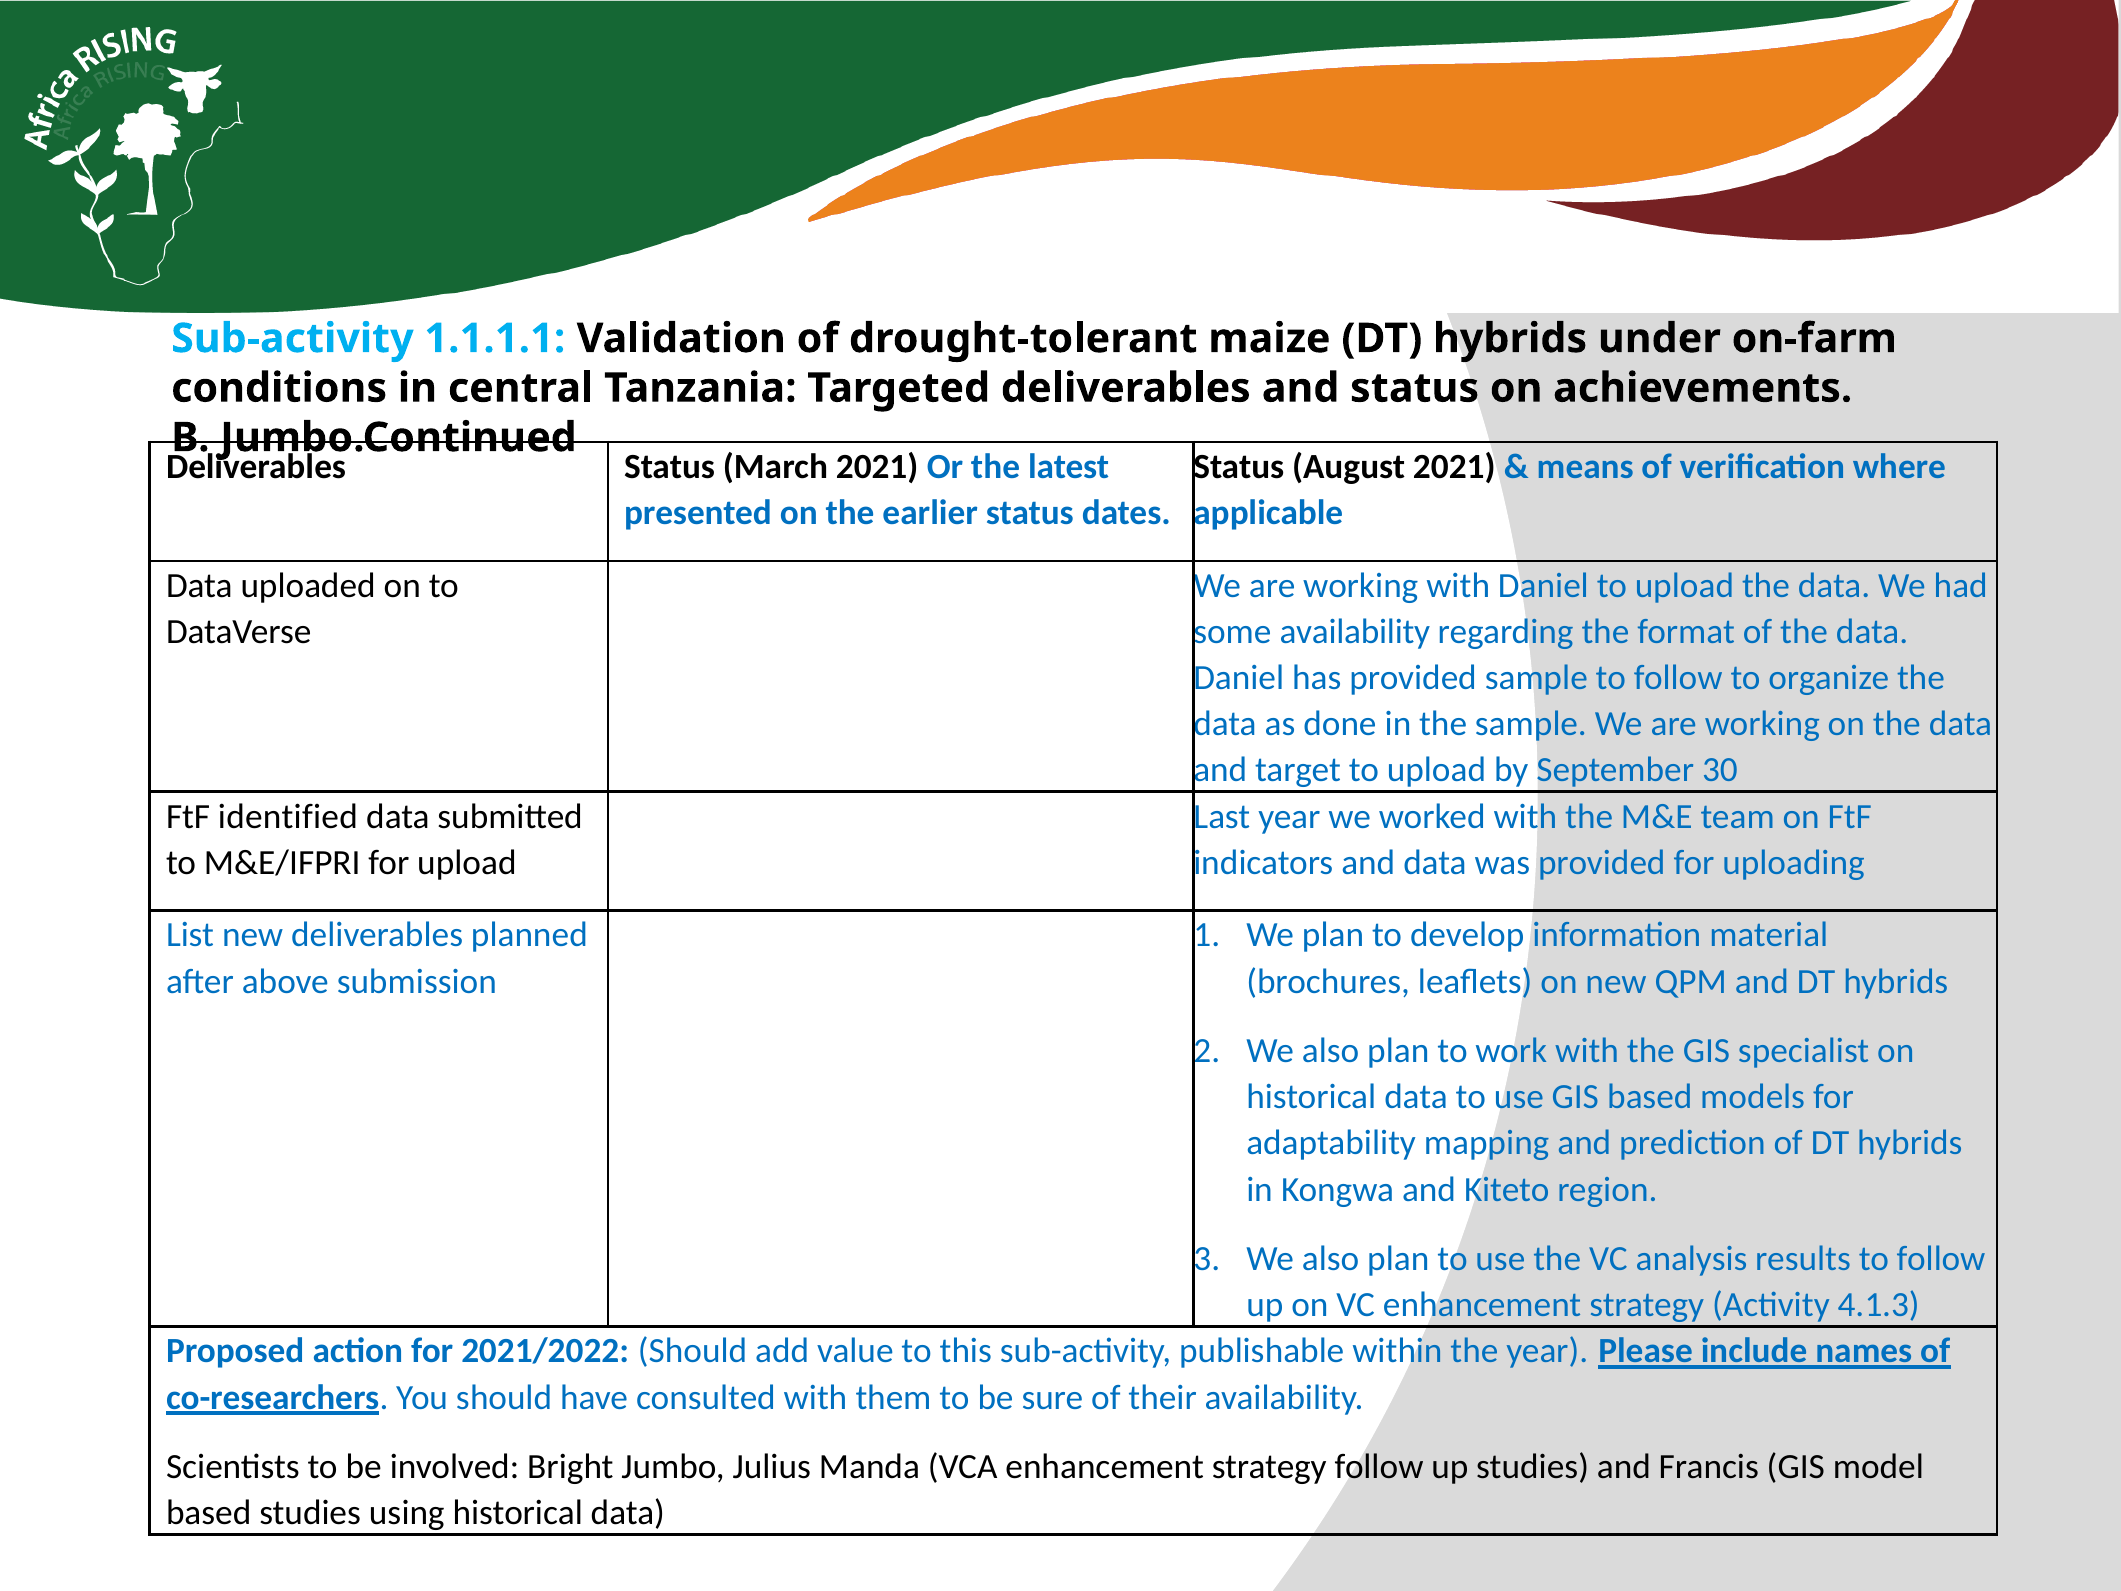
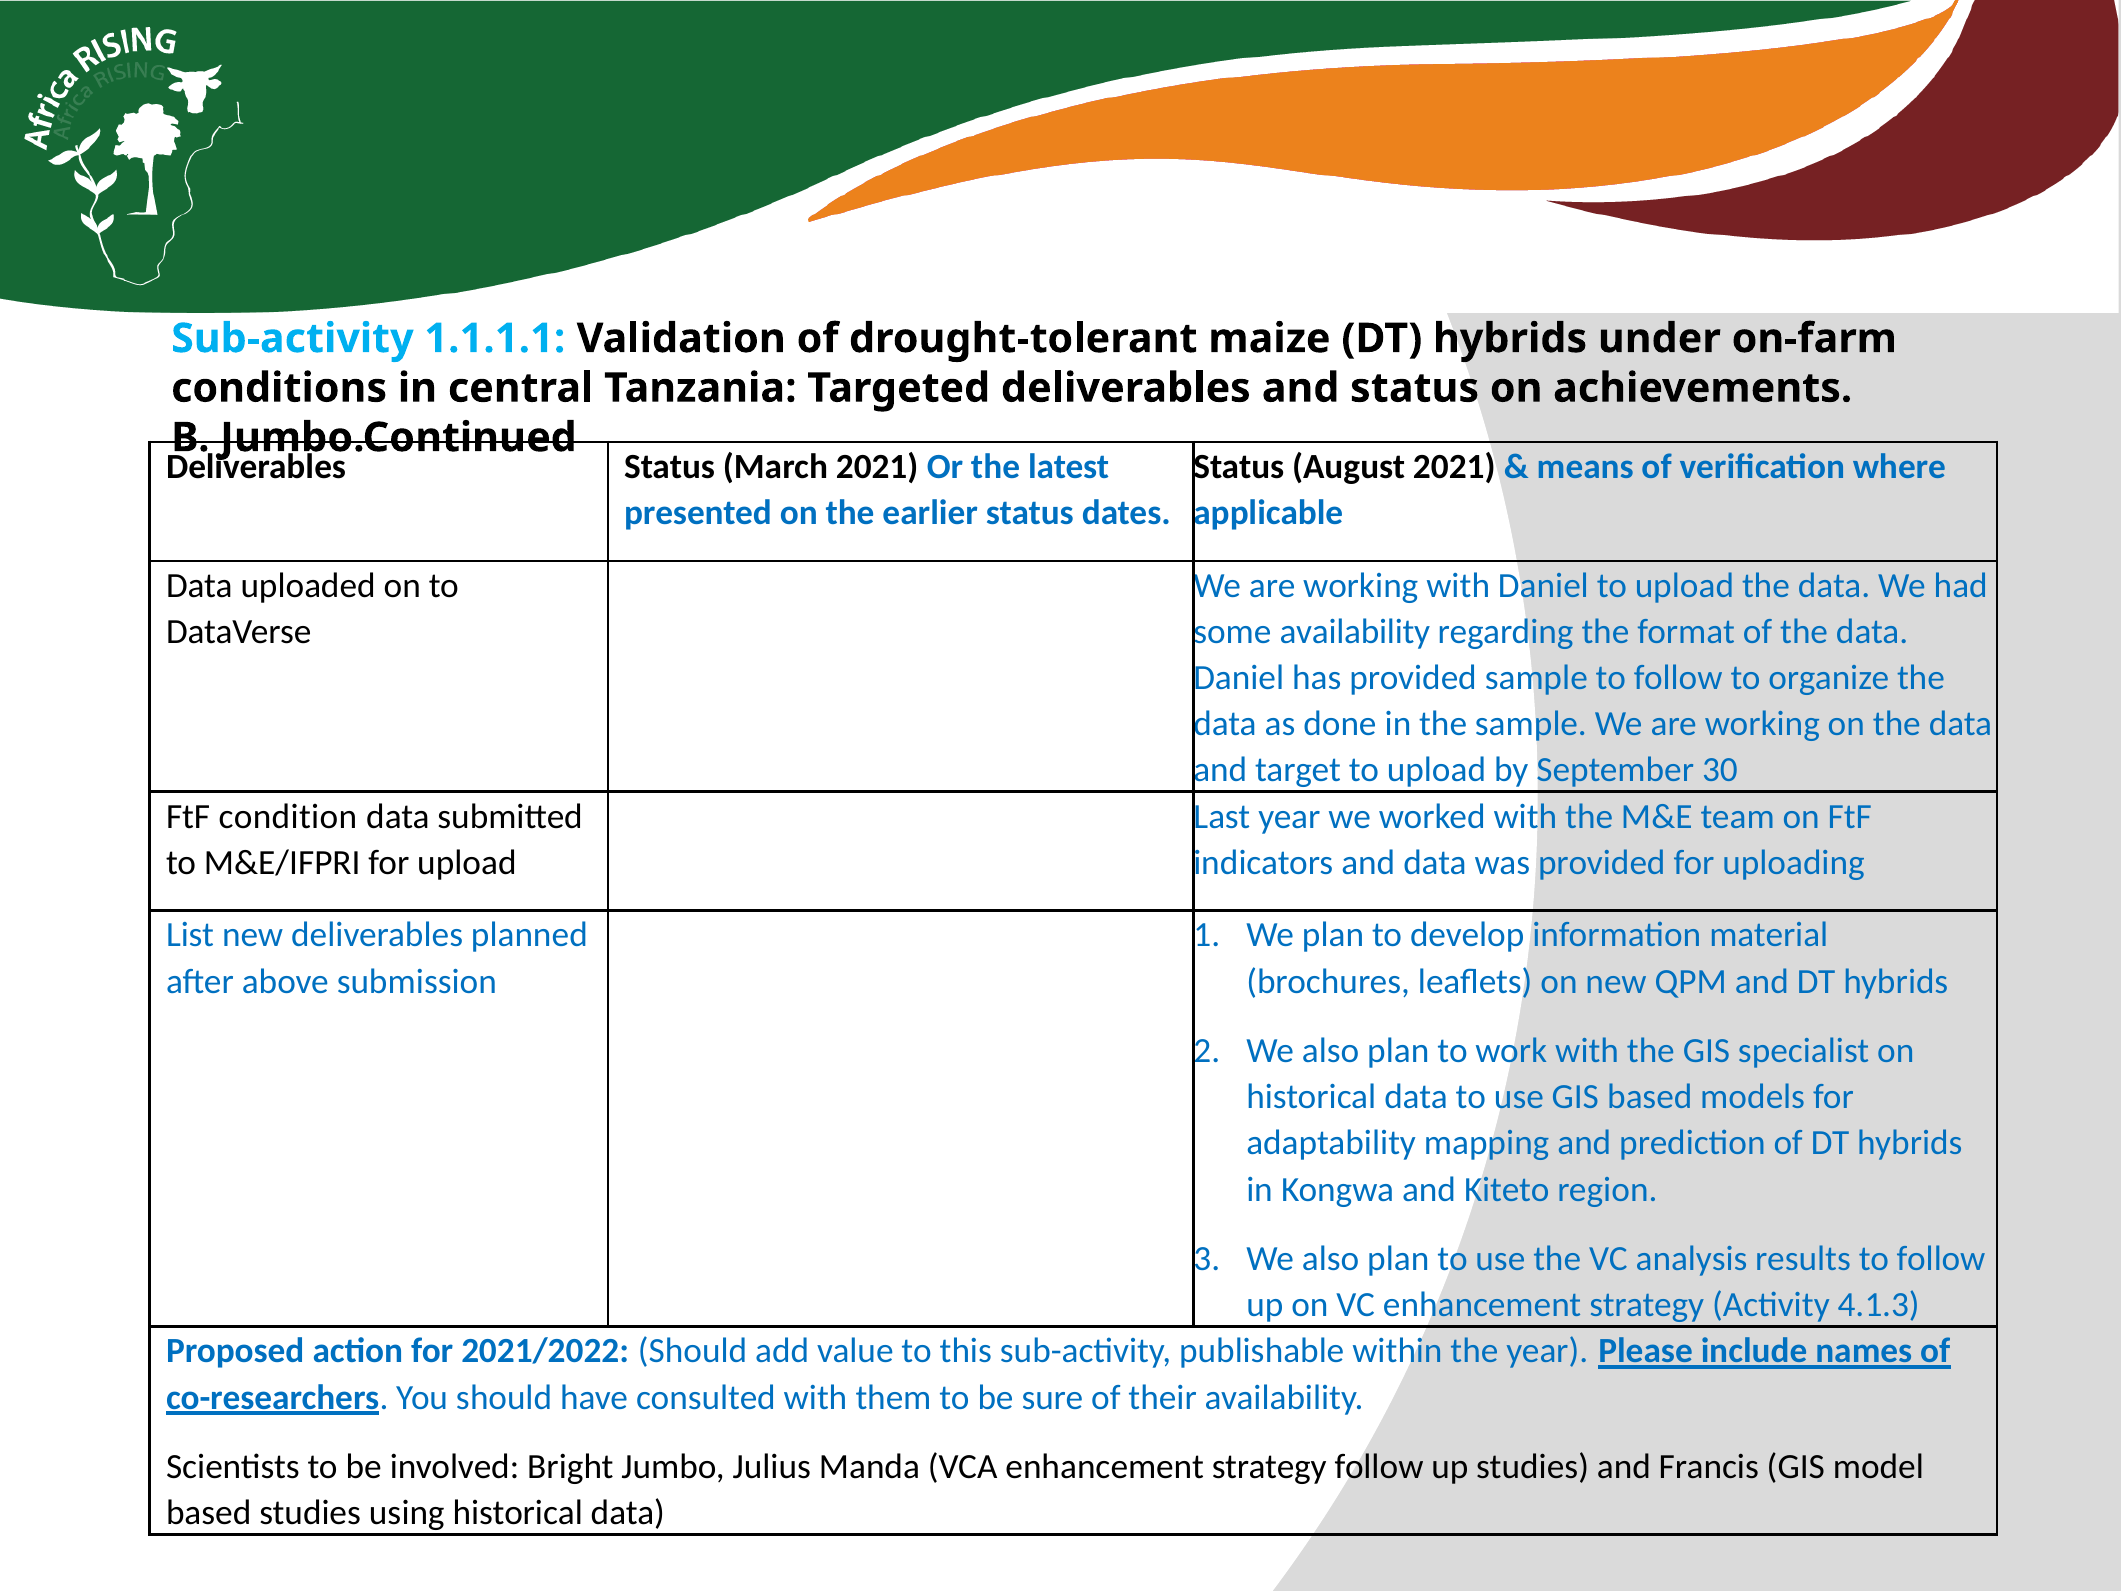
identified: identified -> condition (288, 816)
